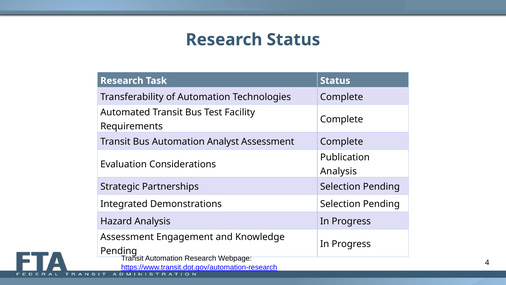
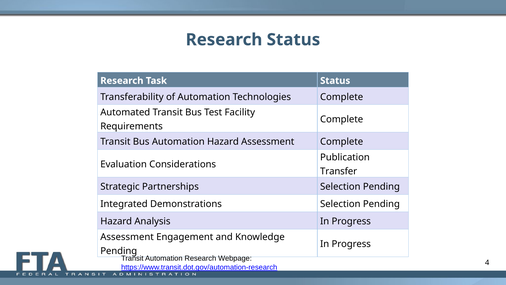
Automation Analyst: Analyst -> Hazard (223, 142)
Analysis: Analysis -> Transfer (339, 171)
